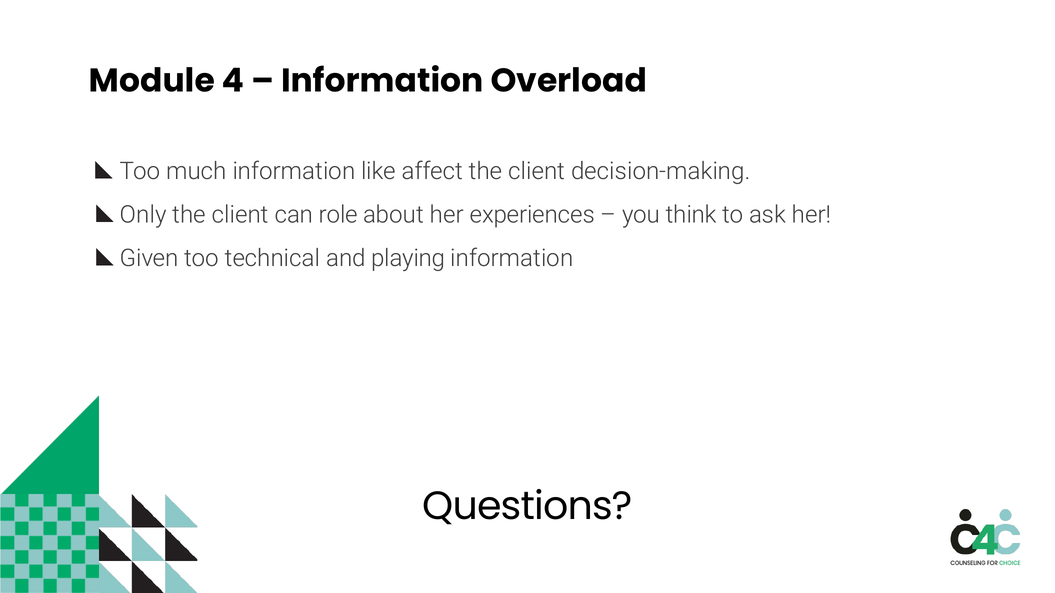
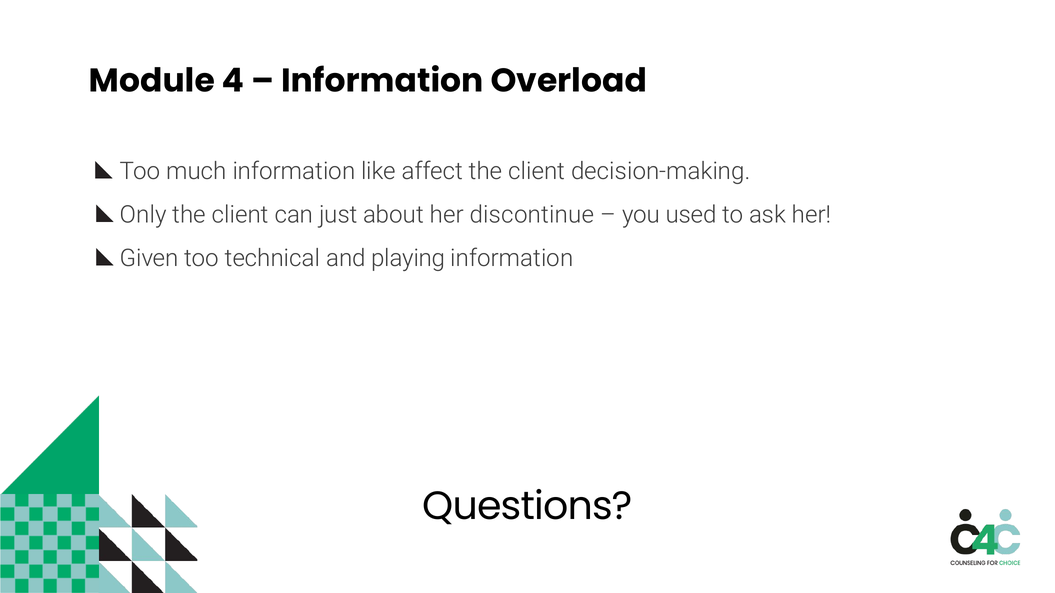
role: role -> just (338, 215)
experiences: experiences -> discontinue (532, 215)
think: think -> used (691, 215)
